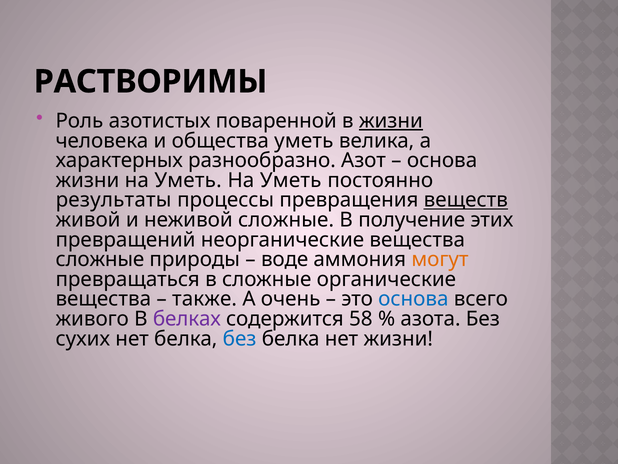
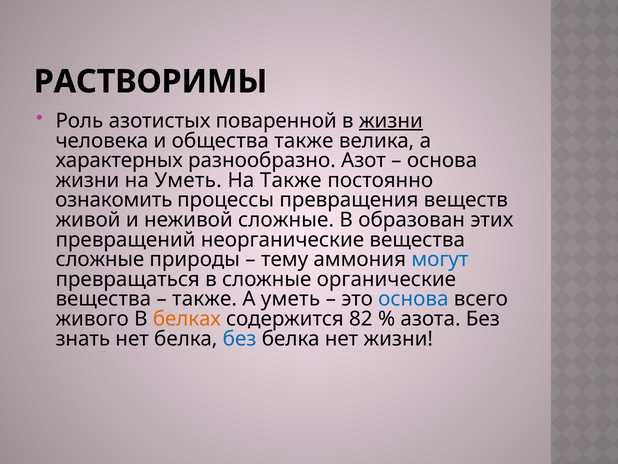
общества уметь: уметь -> также (304, 141)
Уметь: Уметь -> Также (291, 180)
результаты: результаты -> ознакомить (114, 200)
веществ underline: present -> none (466, 200)
получение: получение -> образован (412, 220)
воде: воде -> тему (285, 259)
могут colour: orange -> blue (440, 259)
А очень: очень -> уметь (290, 299)
белках colour: purple -> orange (187, 319)
58: 58 -> 82 (361, 319)
сухих: сухих -> знать (83, 338)
